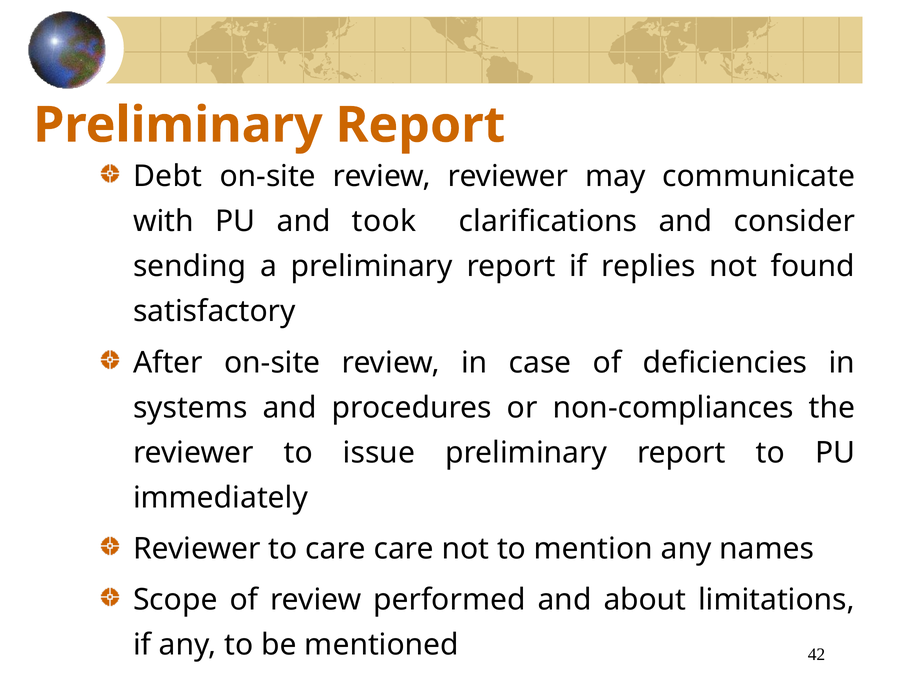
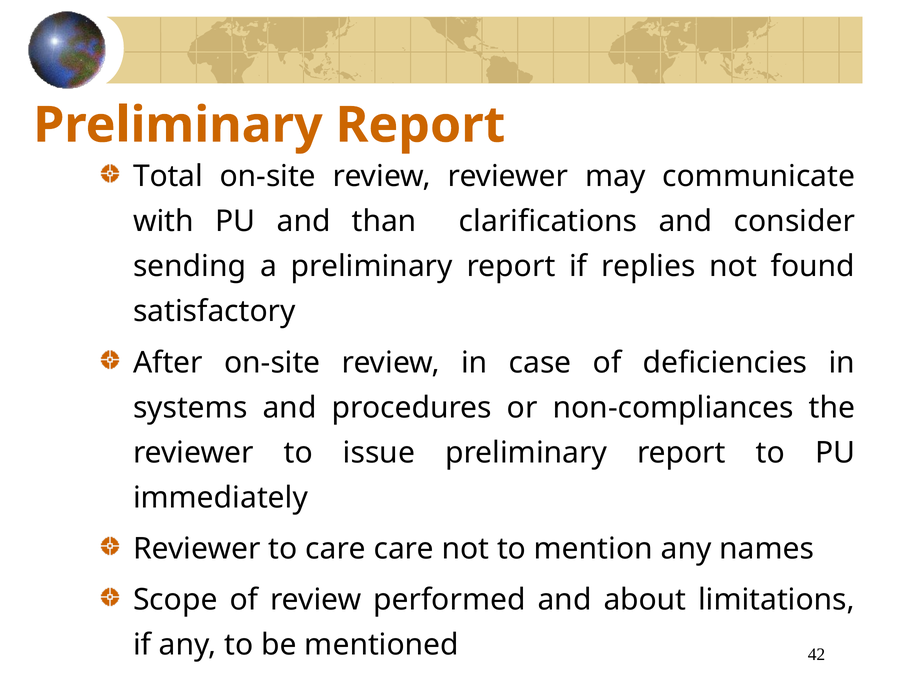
Debt: Debt -> Total (168, 177)
took: took -> than (384, 222)
